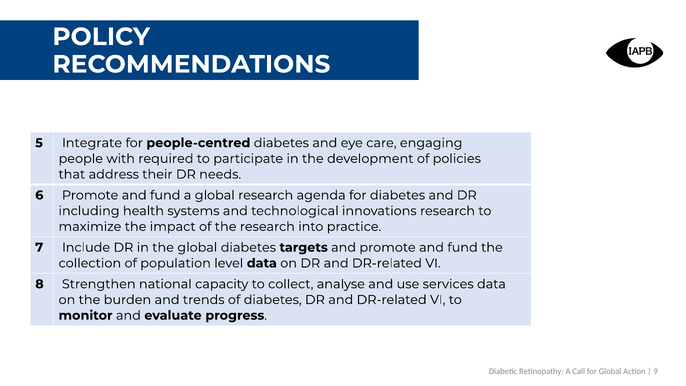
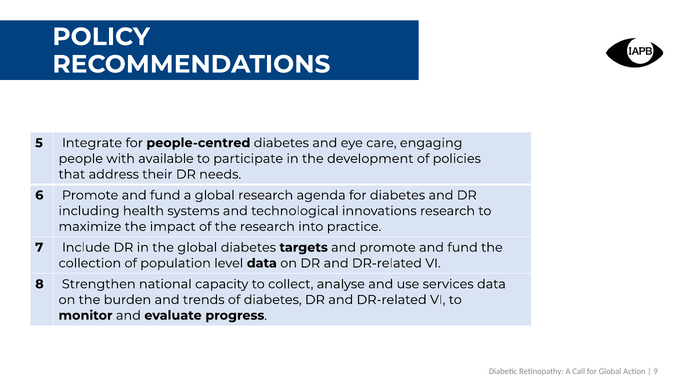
required: required -> available (166, 159)
